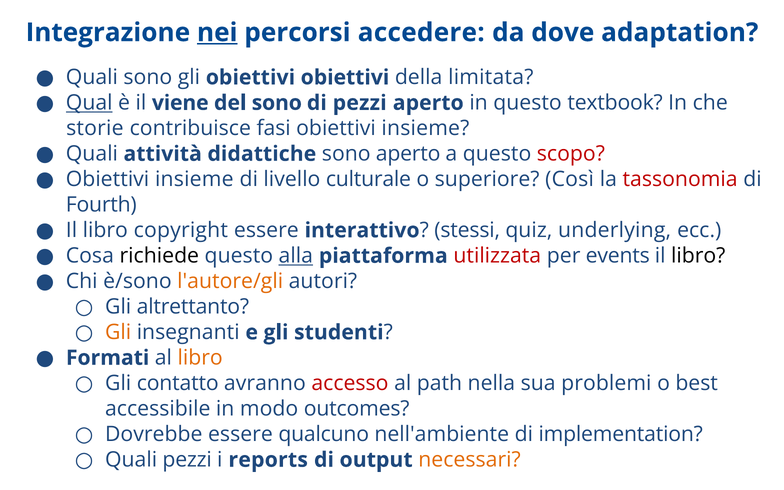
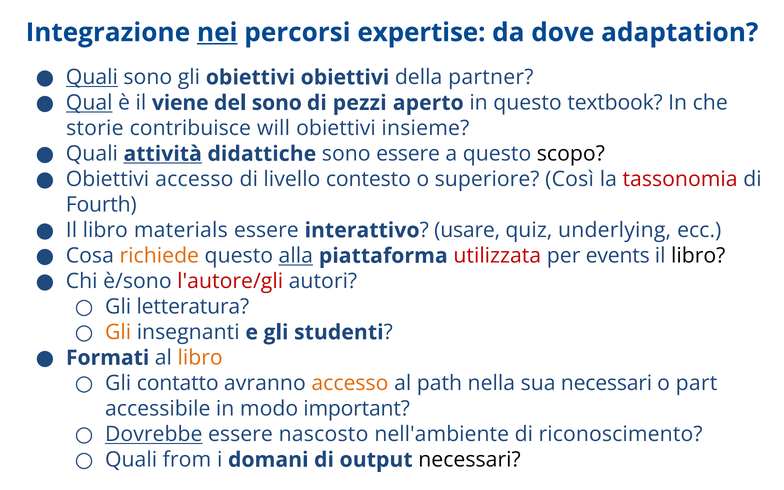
accedere: accedere -> expertise (421, 33)
Quali underline: none -> present (92, 77)
limitata: limitata -> partner (491, 77)
fasi: fasi -> will (273, 128)
attività underline: none -> present (163, 154)
sono aperto: aperto -> essere (408, 154)
scopo colour: red -> black (571, 154)
insieme: insieme -> accesso (194, 179)
culturale: culturale -> contesto (368, 179)
copyright: copyright -> materials (181, 230)
stessi: stessi -> usare (467, 230)
richiede colour: black -> orange (159, 256)
l'autore/gli colour: orange -> red (230, 281)
altrettanto: altrettanto -> letteratura (193, 307)
accesso colour: red -> orange (350, 383)
sua problemi: problemi -> necessari (606, 383)
best: best -> part (697, 383)
outcomes: outcomes -> important (357, 409)
Dovrebbe underline: none -> present (154, 434)
qualcuno: qualcuno -> nascosto (324, 434)
implementation: implementation -> riconoscimento (621, 434)
Quali pezzi: pezzi -> from (187, 460)
reports: reports -> domani (268, 460)
necessari colour: orange -> black (470, 460)
